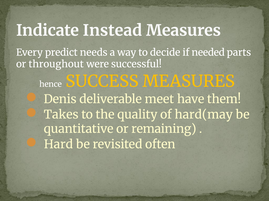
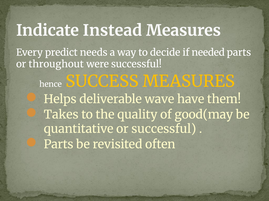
Denis: Denis -> Helps (60, 100)
meet: meet -> wave (159, 100)
hard(may: hard(may -> good(may (204, 115)
or remaining: remaining -> successful (164, 129)
Hard: Hard -> Parts (59, 145)
